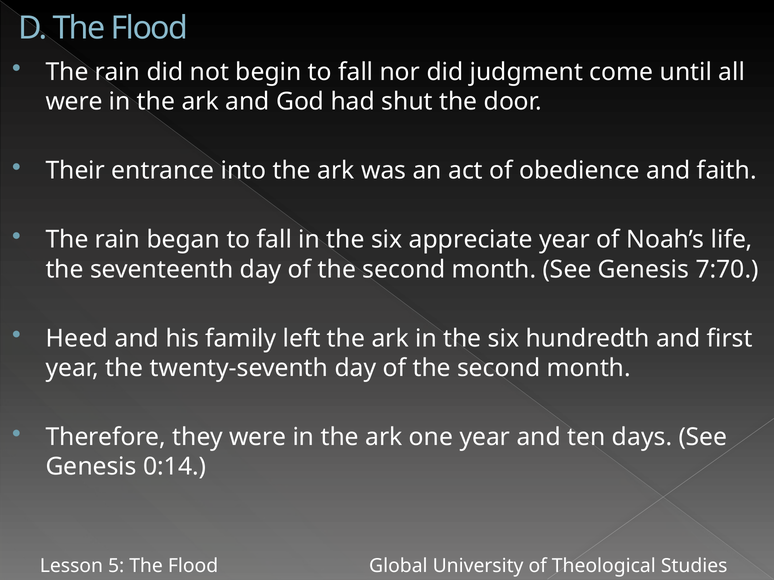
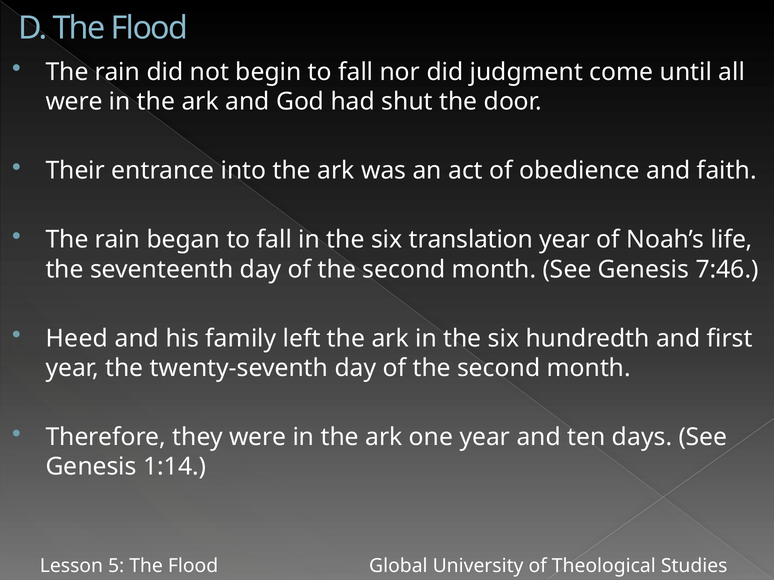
appreciate: appreciate -> translation (471, 240)
7:70: 7:70 -> 7:46 (727, 270)
0:14: 0:14 -> 1:14 (175, 467)
